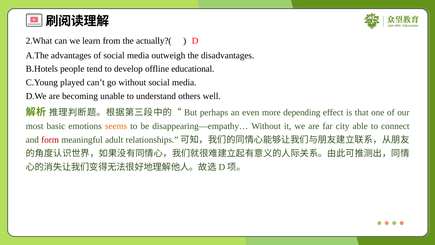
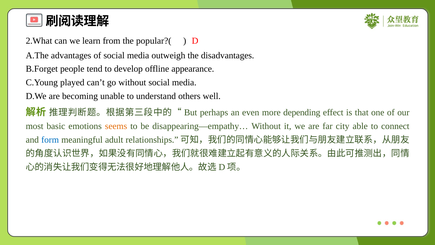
actually?(: actually?( -> popular?( (154, 41)
B.Hotels: B.Hotels -> B.Forget (42, 69)
educational: educational -> appearance (193, 69)
form colour: red -> blue (50, 140)
